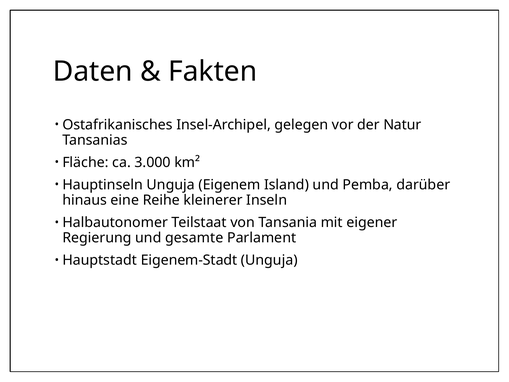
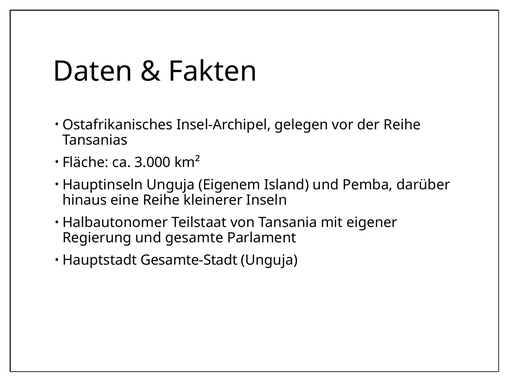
der Natur: Natur -> Reihe (402, 125)
Eigenem-Stadt: Eigenem-Stadt -> Gesamte-Stadt (189, 260)
